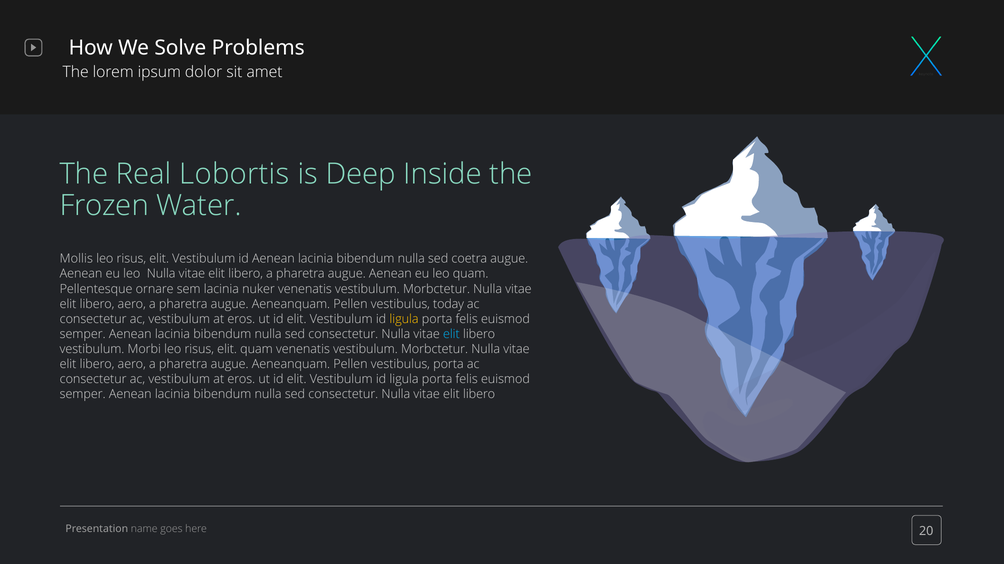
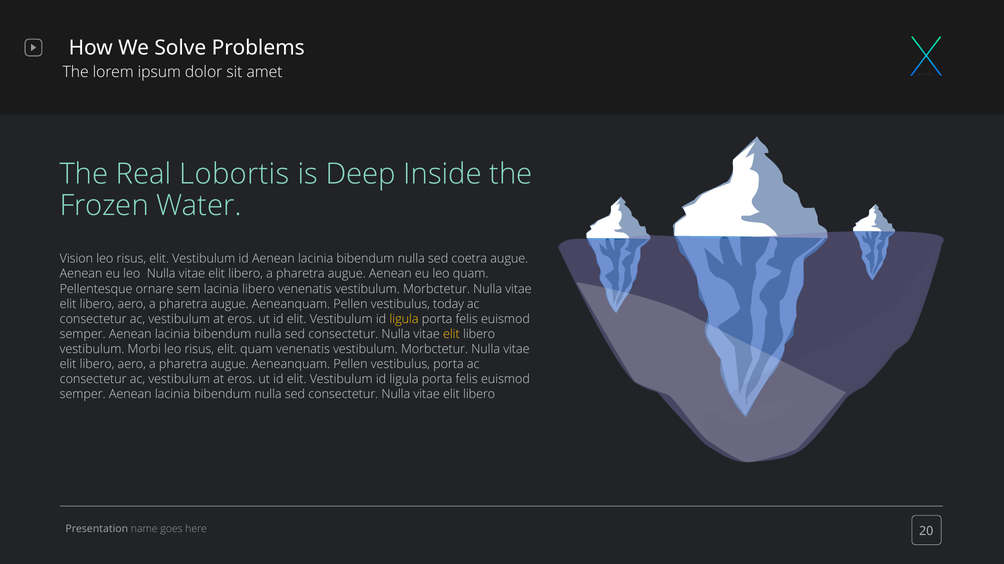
Mollis: Mollis -> Vision (76, 259)
lacinia nuker: nuker -> libero (258, 289)
elit colour: light blue -> yellow (451, 334)
